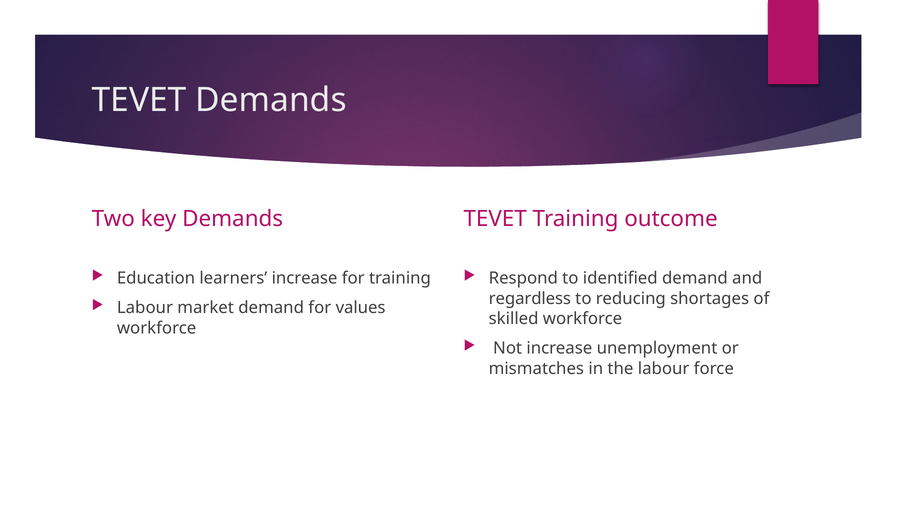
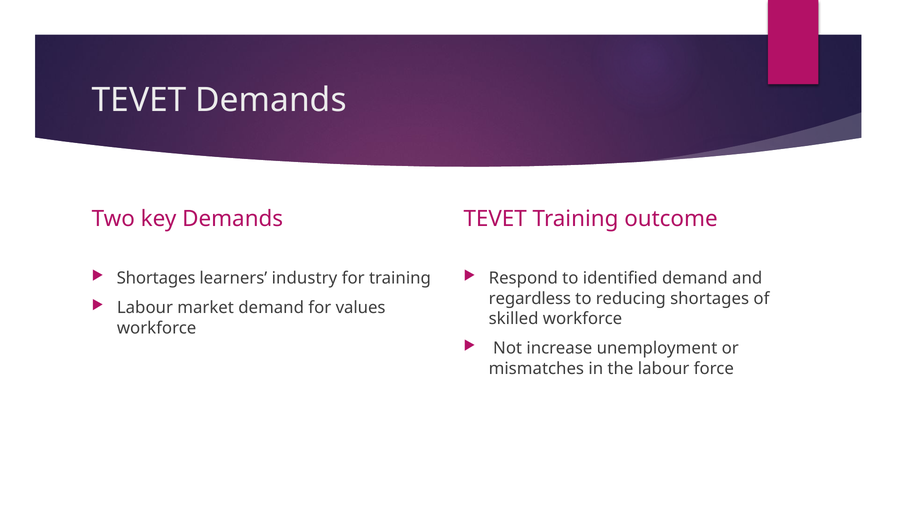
Education: Education -> Shortages (156, 278)
learners increase: increase -> industry (304, 278)
